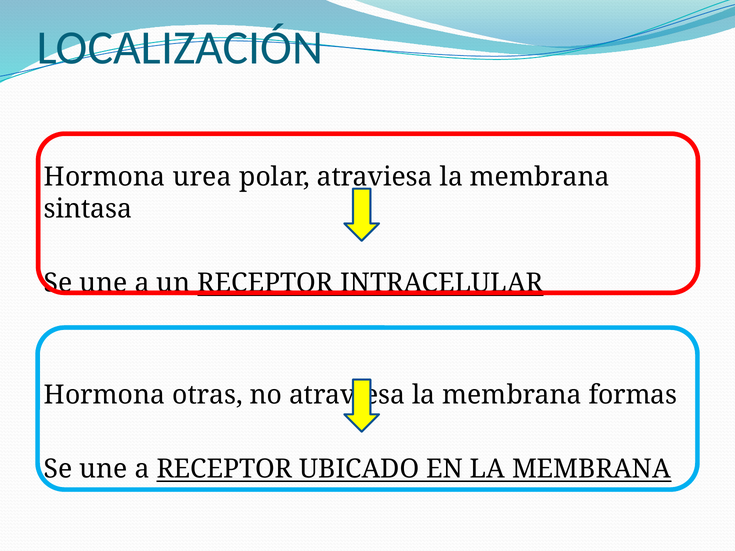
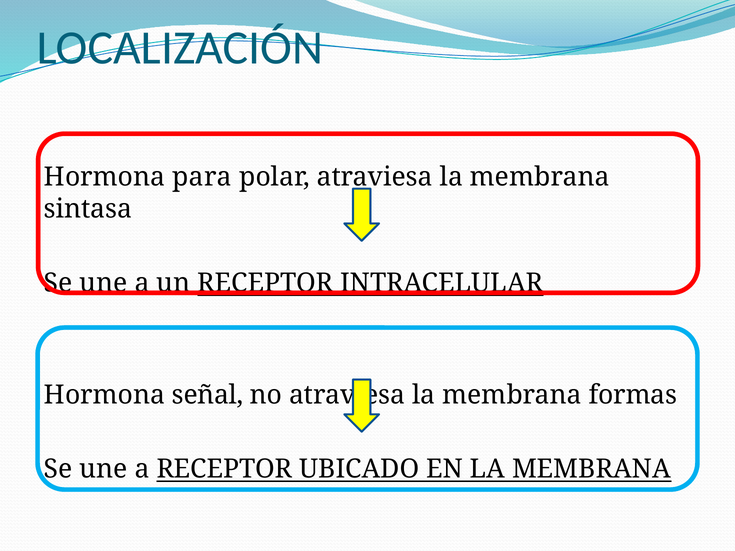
urea: urea -> para (202, 177)
otras: otras -> señal (208, 395)
